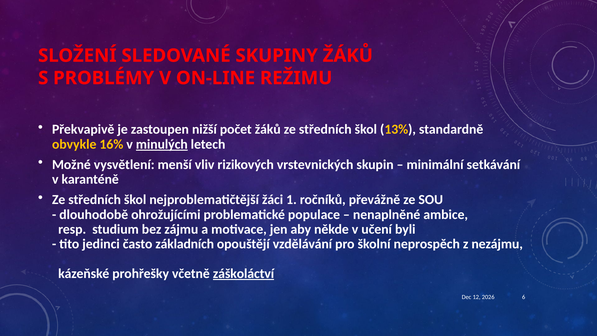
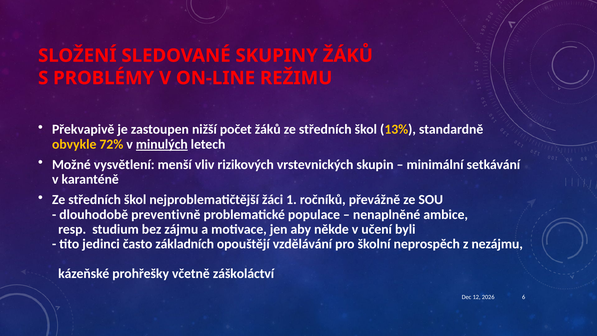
16%: 16% -> 72% (111, 144)
ohrožujícími: ohrožujícími -> preventivně (166, 214)
záškoláctví underline: present -> none (244, 274)
